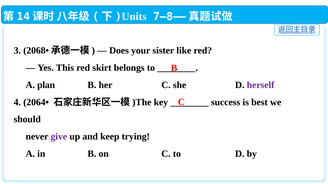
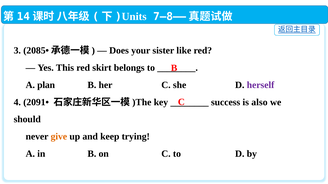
2068•: 2068• -> 2085• (36, 51)
2064•: 2064• -> 2091• (36, 102)
best: best -> also (259, 102)
give colour: purple -> orange (59, 137)
